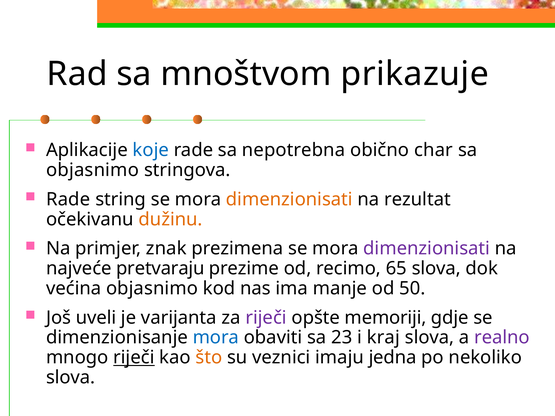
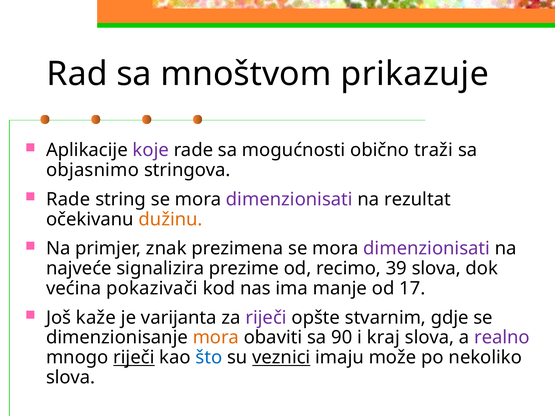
koje colour: blue -> purple (151, 150)
nepotrebna: nepotrebna -> mogućnosti (294, 150)
char: char -> traži (433, 150)
dimenzionisati colour: orange -> purple (289, 199)
pretvaraju: pretvaraju -> signalizira (160, 269)
65: 65 -> 39 (396, 269)
većina objasnimo: objasnimo -> pokazivači (152, 289)
50: 50 -> 17 (412, 289)
uveli: uveli -> kaže (96, 318)
memoriji: memoriji -> stvarnim (385, 318)
mora colour: blue -> orange (216, 338)
23: 23 -> 90 (342, 338)
što colour: orange -> blue (209, 358)
veznici underline: none -> present (281, 358)
jedna: jedna -> može (393, 358)
